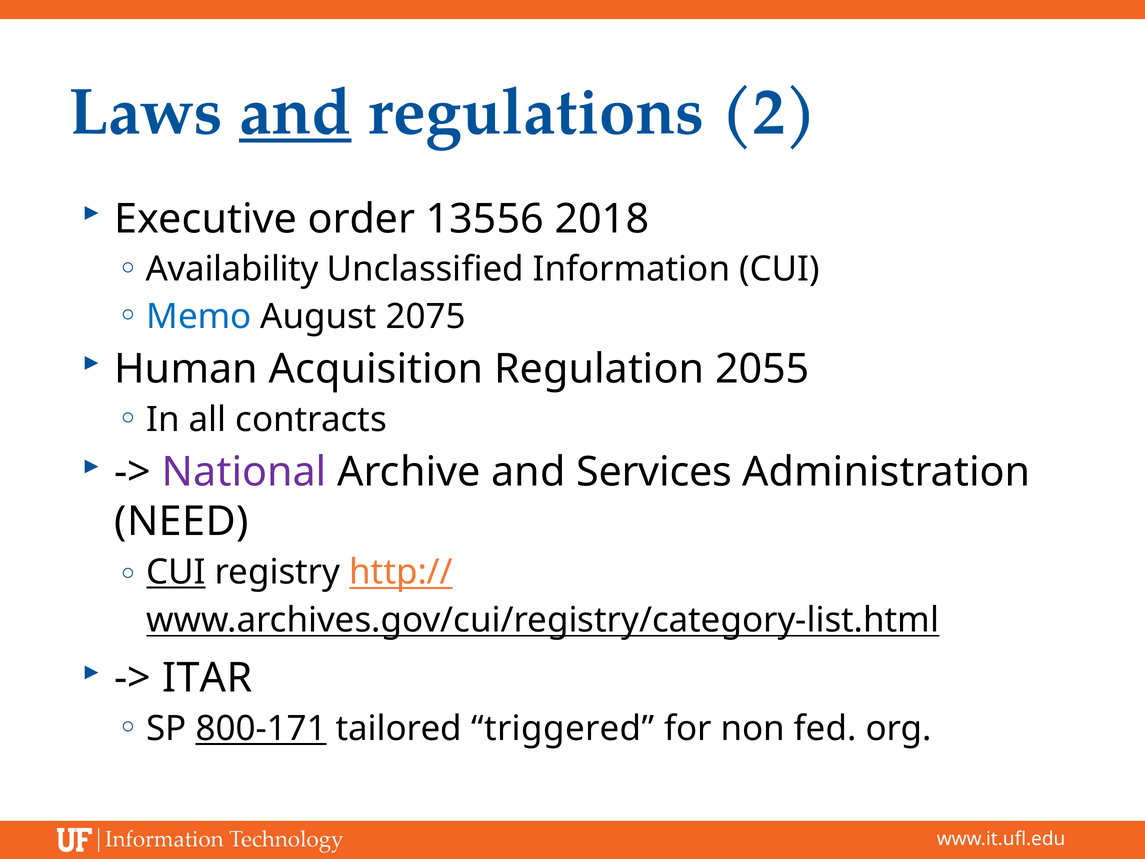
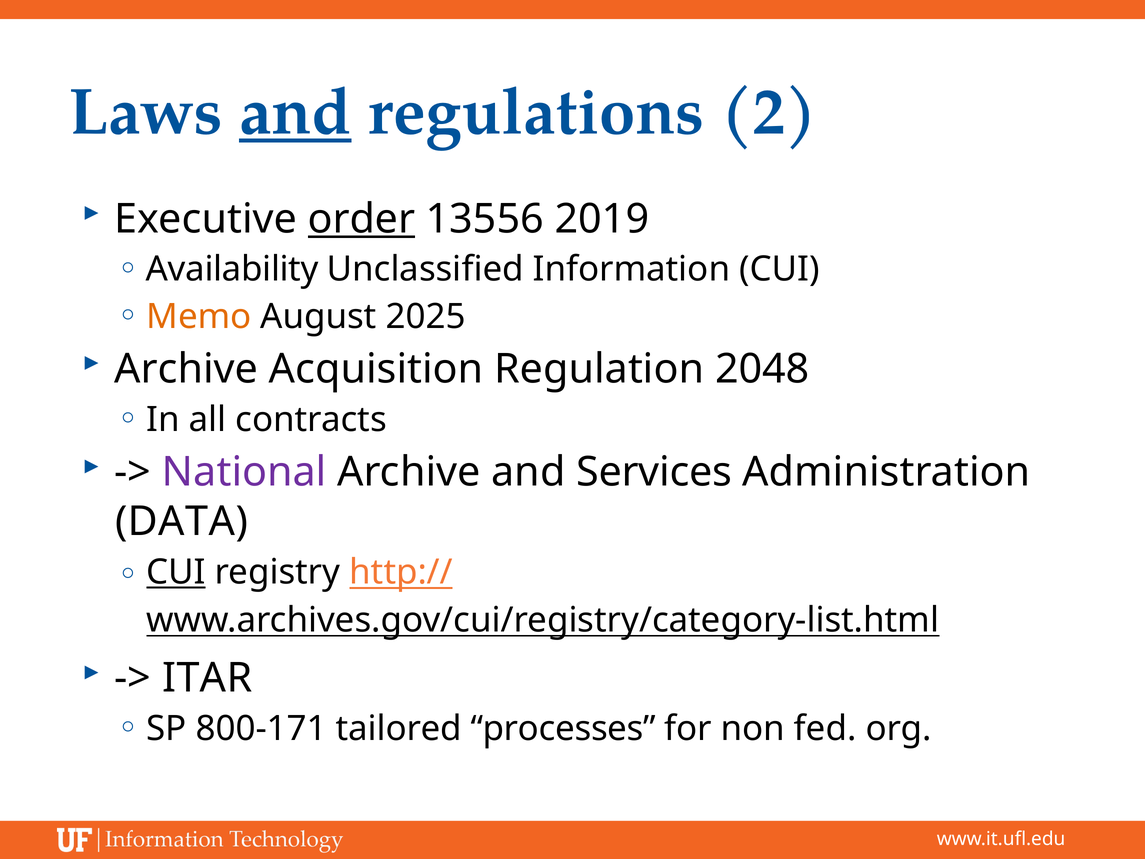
order underline: none -> present (361, 219)
2018: 2018 -> 2019 (602, 219)
Memo colour: blue -> orange (199, 316)
2075: 2075 -> 2025 (426, 316)
Human: Human -> Archive (186, 369)
2055: 2055 -> 2048 (762, 369)
NEED: NEED -> DATA (182, 522)
800-171 underline: present -> none (261, 729)
triggered: triggered -> processes (563, 729)
